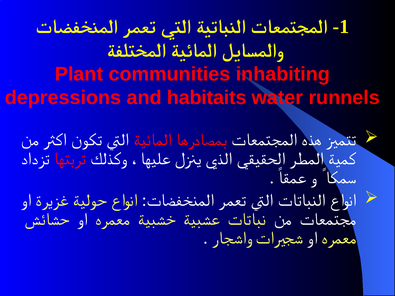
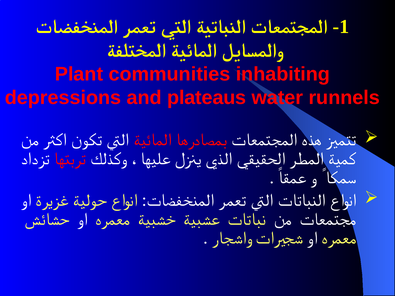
habitaits: habitaits -> plateaus (207, 98)
